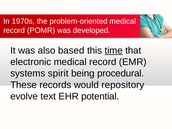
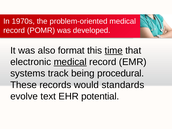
based: based -> format (71, 50)
medical underline: none -> present (70, 62)
spirit: spirit -> track (58, 73)
repository: repository -> standards (123, 85)
